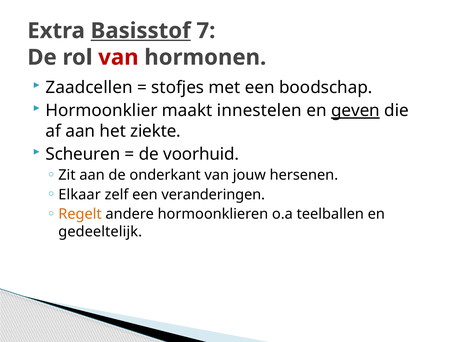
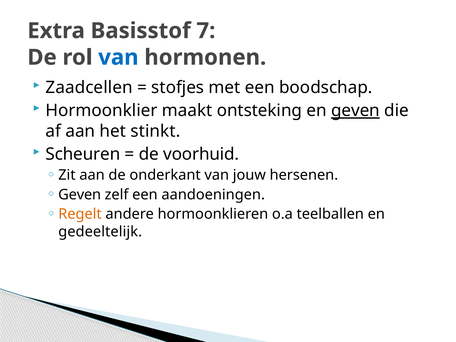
Basisstof underline: present -> none (141, 31)
van colour: red -> blue (118, 57)
innestelen: innestelen -> ontsteking (259, 111)
ziekte: ziekte -> stinkt (155, 131)
Elkaar: Elkaar -> Geven (80, 195)
veranderingen: veranderingen -> aandoeningen (213, 195)
